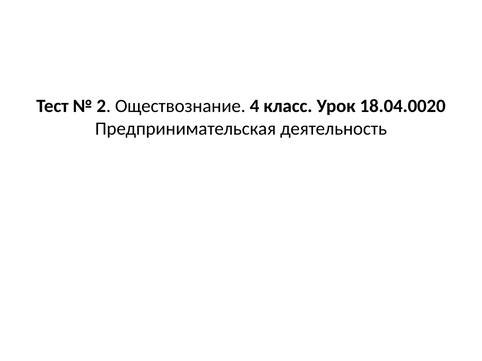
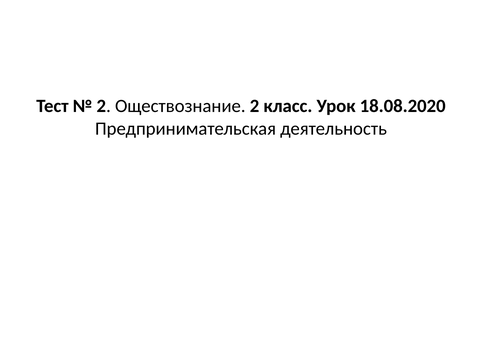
Оществознание 4: 4 -> 2 (255, 106)
18.04.0020: 18.04.0020 -> 18.08.2020 (403, 106)
